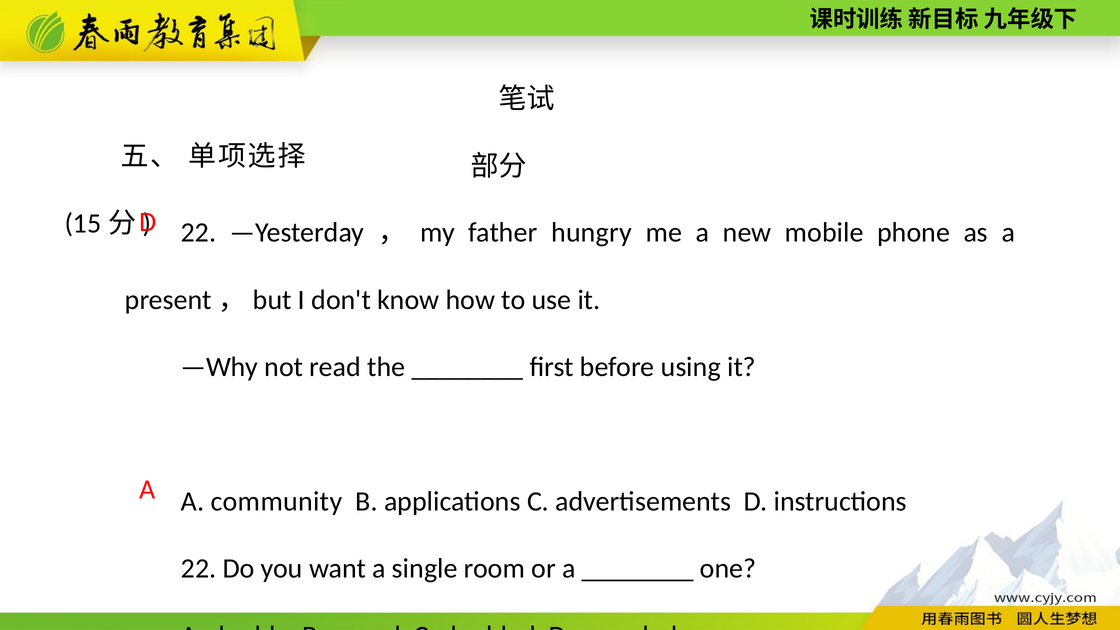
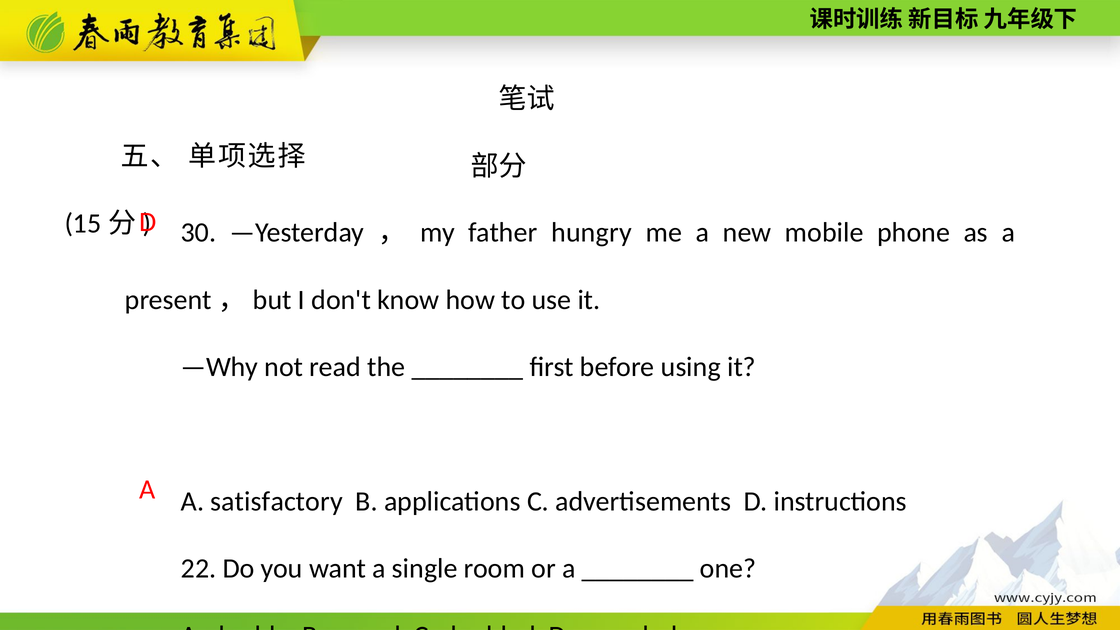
22: 22 -> 30 (199, 233)
community: community -> satisfactory (277, 502)
